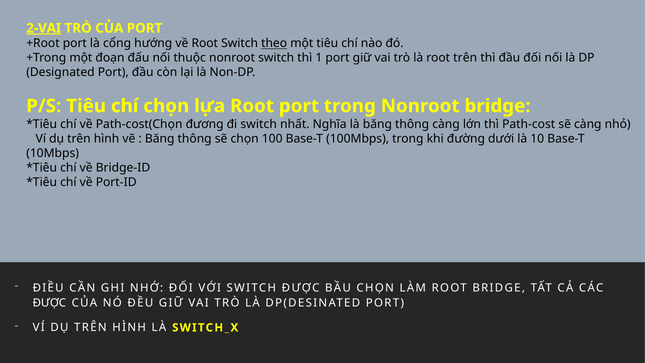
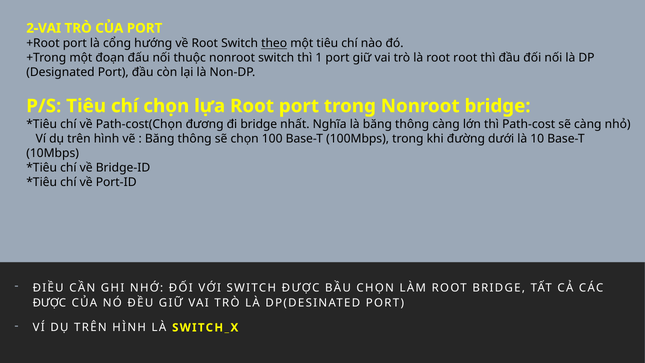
2-VAI underline: present -> none (44, 28)
root trên: trên -> root (465, 58)
đi switch: switch -> bridge (259, 124)
